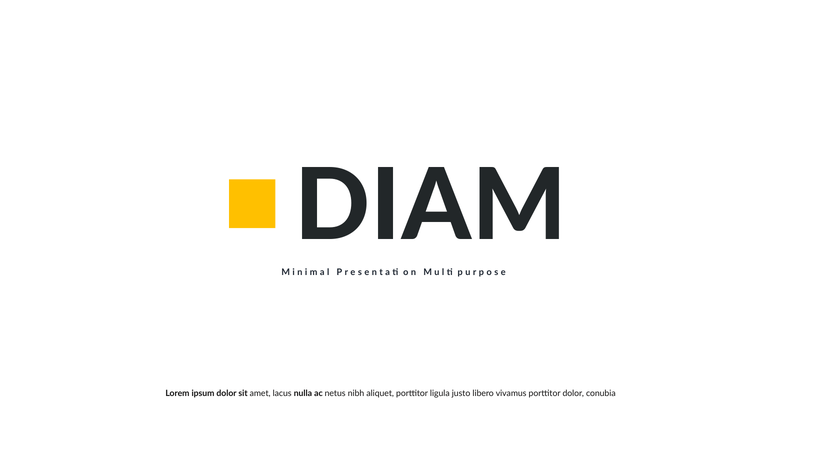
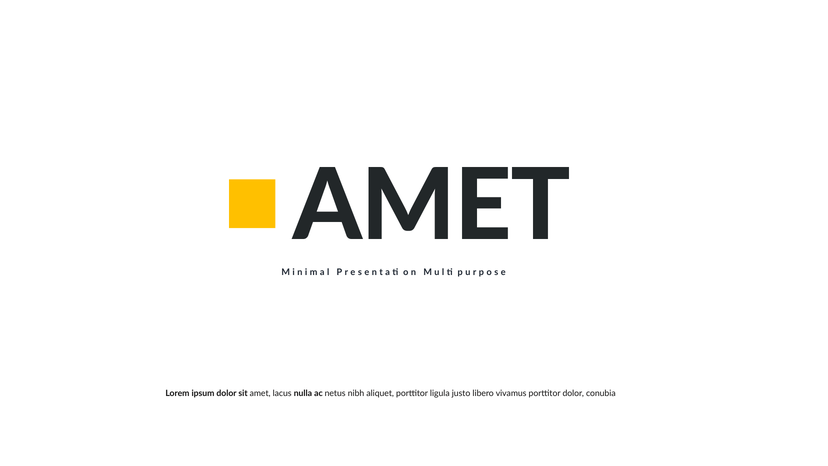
DIAM: DIAM -> AMET (432, 206)
